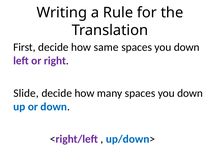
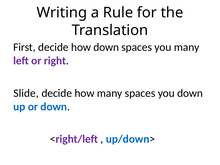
how same: same -> down (106, 47)
down: down -> many (187, 47)
